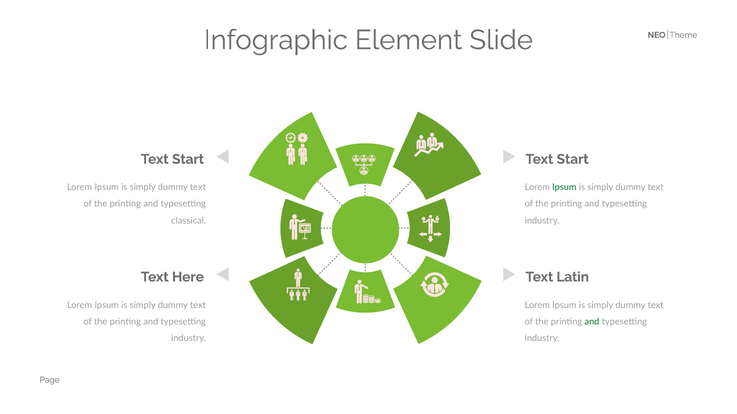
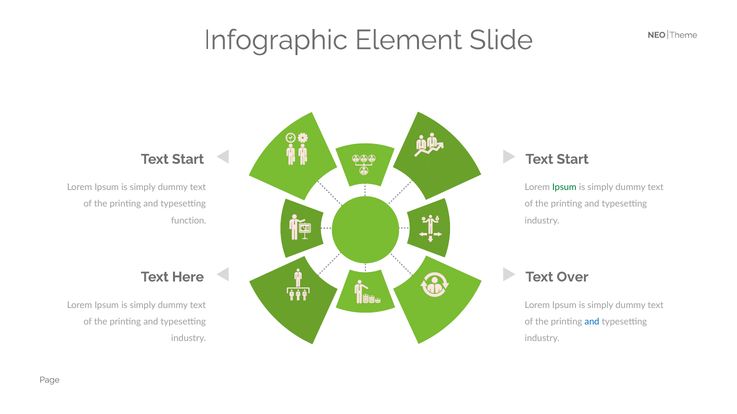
classical: classical -> function (189, 221)
Latin: Latin -> Over (573, 277)
and colour: green -> blue (592, 322)
